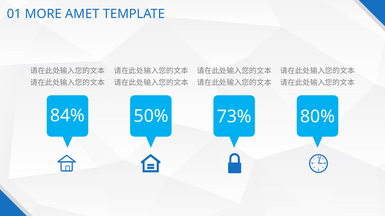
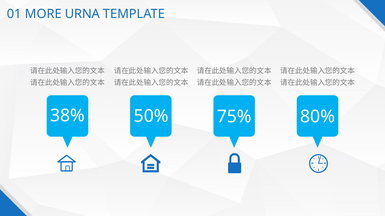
AMET: AMET -> URNA (82, 14)
84%: 84% -> 38% (67, 116)
73%: 73% -> 75% (234, 117)
